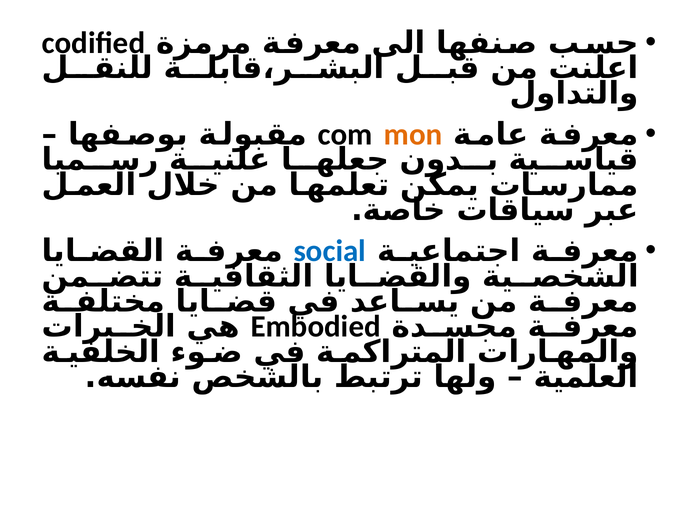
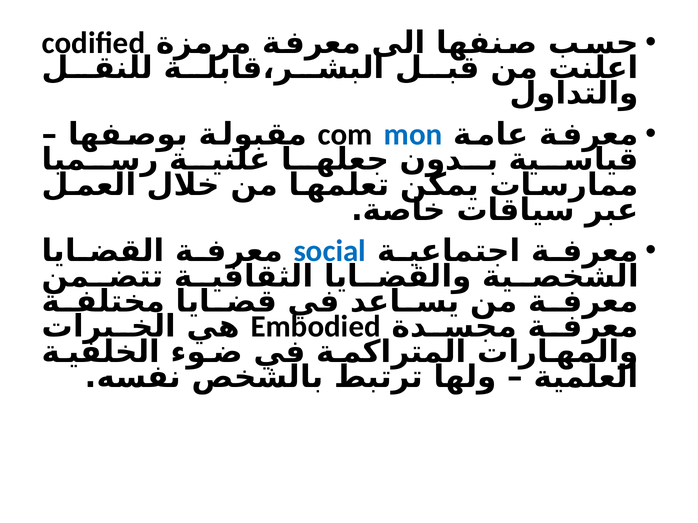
mon colour: orange -> blue (413, 135)
